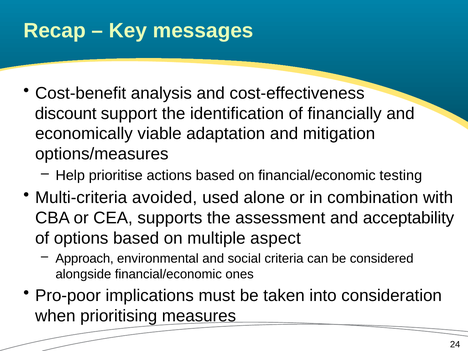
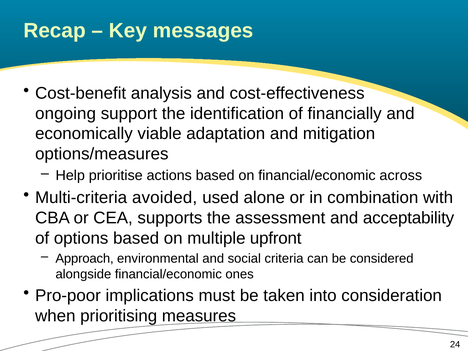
discount: discount -> ongoing (66, 113)
testing: testing -> across (401, 175)
aspect: aspect -> upfront (276, 238)
